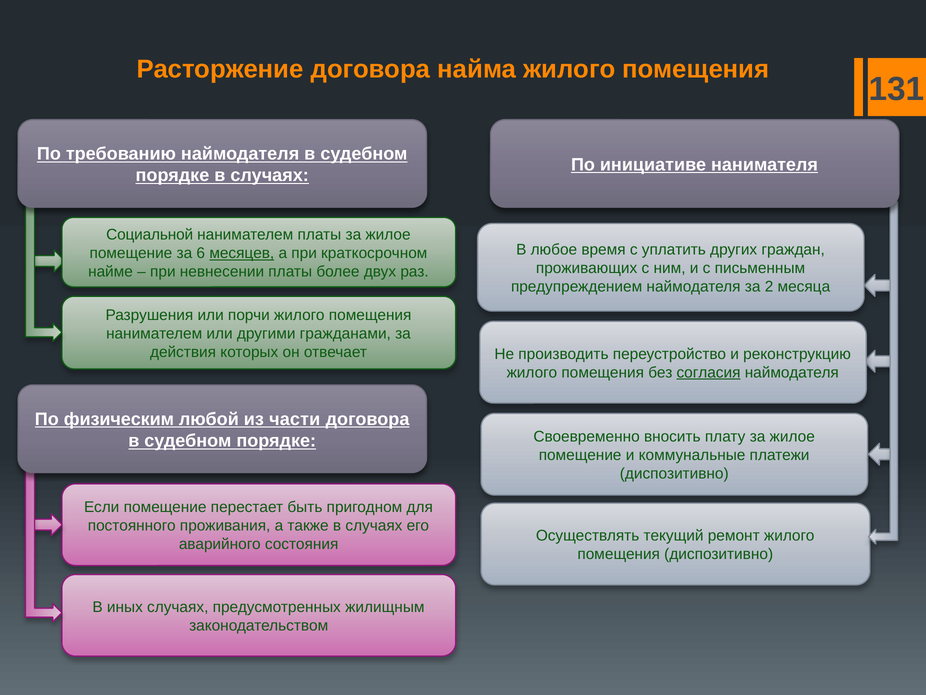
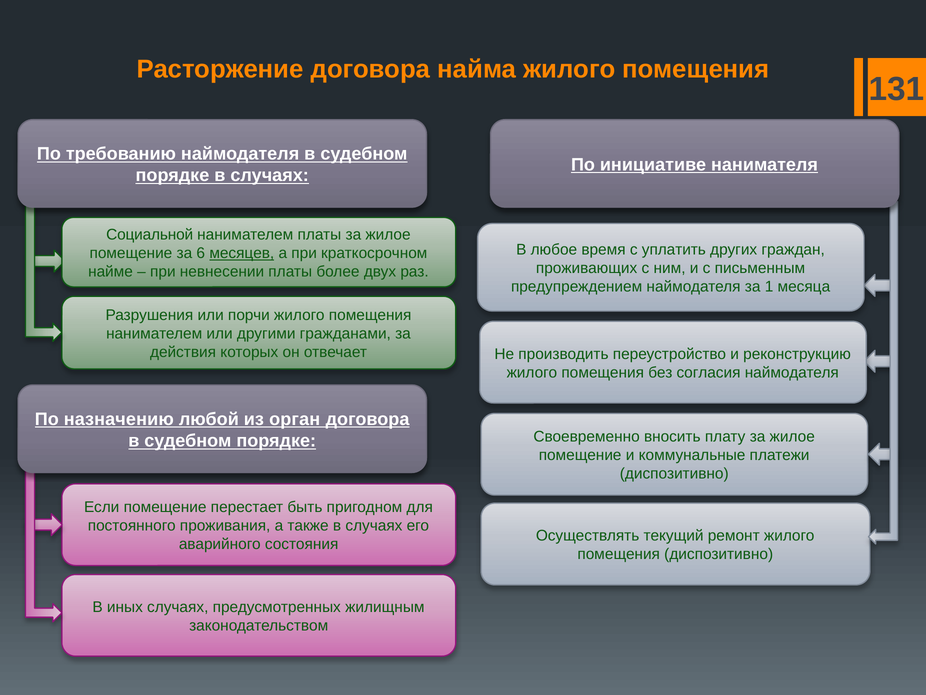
2: 2 -> 1 (769, 287)
согласия underline: present -> none (709, 372)
физическим: физическим -> назначению (119, 419)
части: части -> орган (295, 419)
